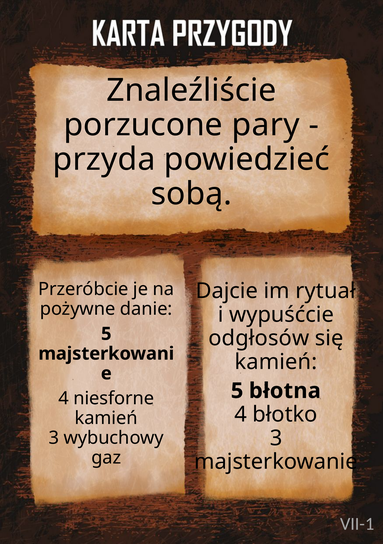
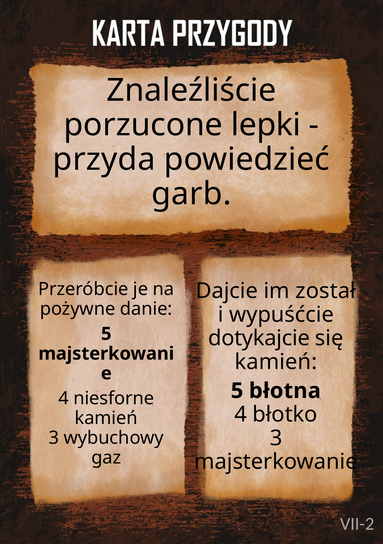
pary: pary -> lepki (266, 125)
sobą: sobą -> garb (191, 194)
rytuał: rytuał -> został (326, 291)
odgłosów: odgłosów -> dotykajcie (259, 338)
VII-1: VII-1 -> VII-2 (357, 524)
